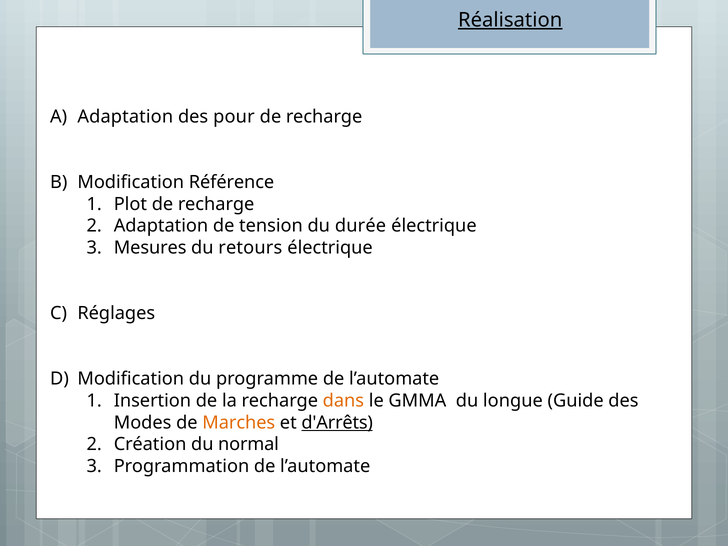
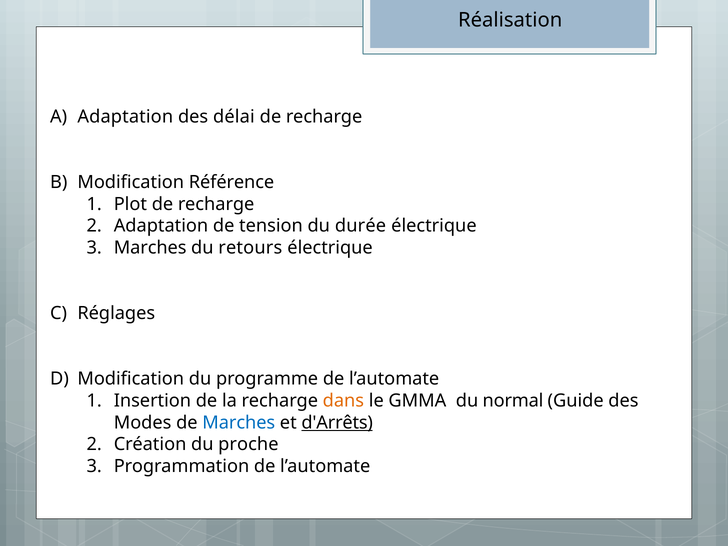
Réalisation underline: present -> none (510, 20)
pour: pour -> délai (234, 117)
Mesures: Mesures -> Marches (150, 248)
longue: longue -> normal (513, 401)
Marches colour: orange -> blue (239, 423)
normal: normal -> proche (248, 444)
